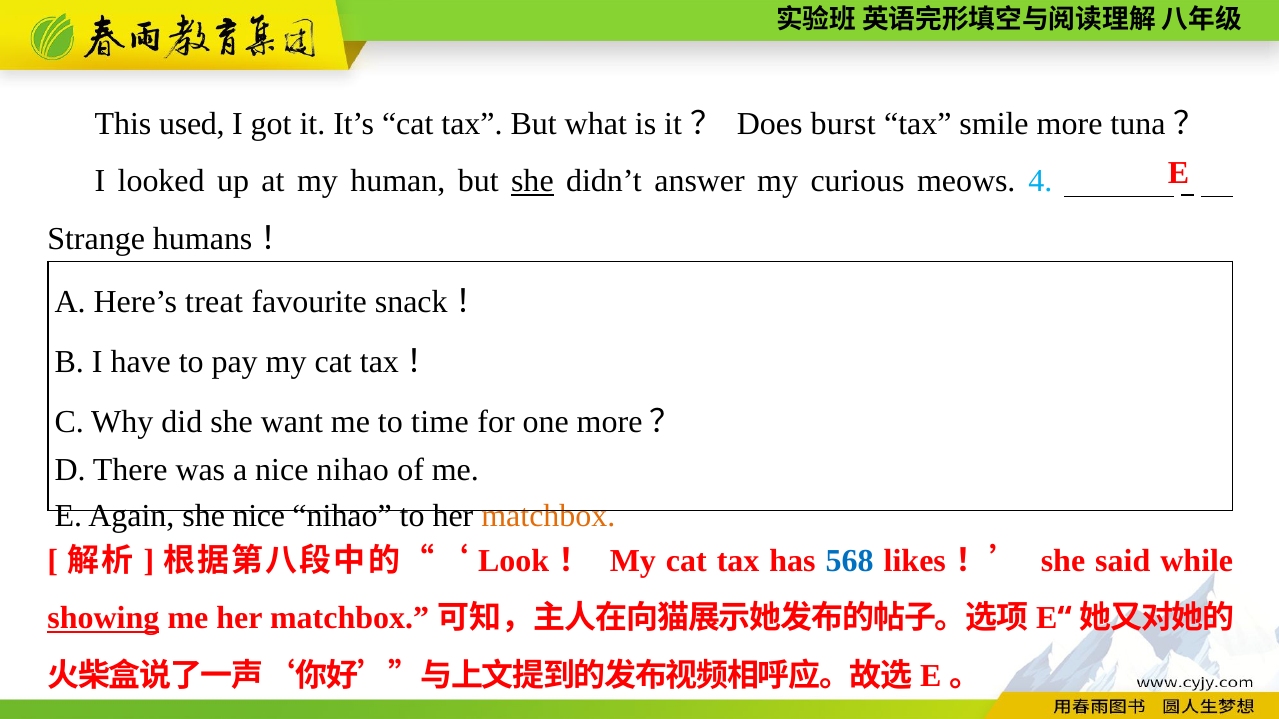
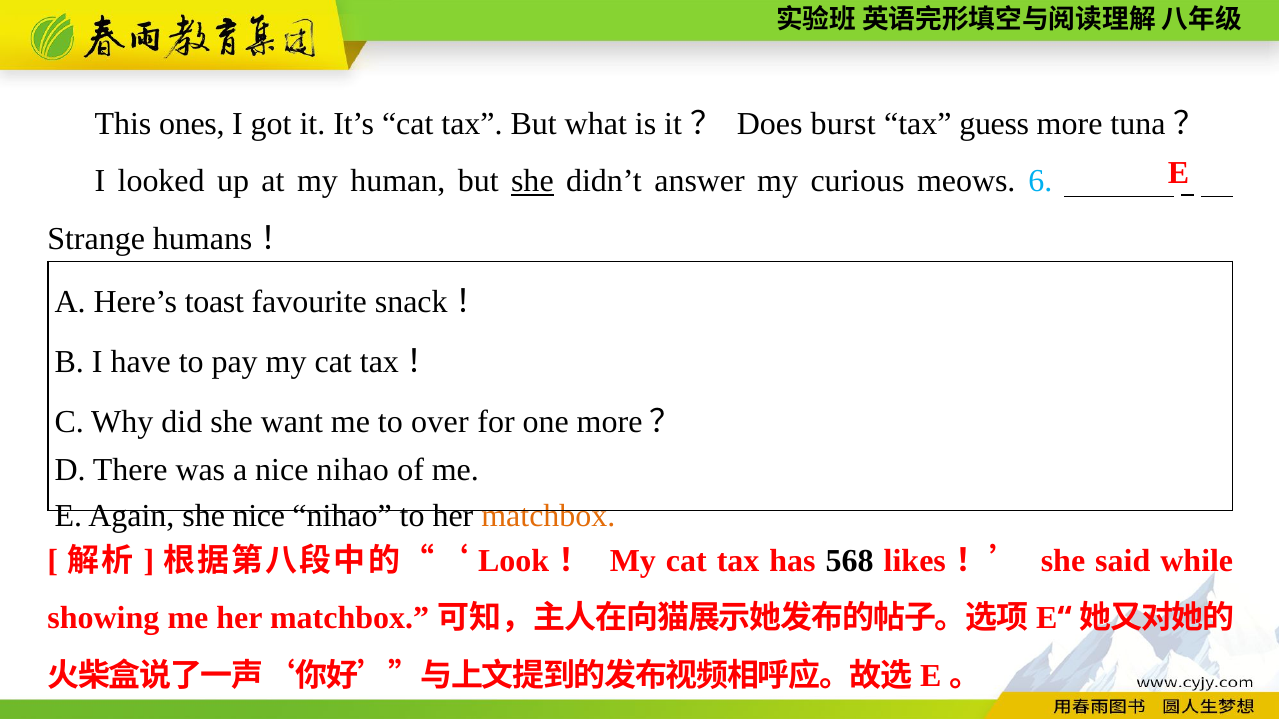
used: used -> ones (192, 124)
smile: smile -> guess (994, 124)
4: 4 -> 6 (1040, 181)
treat: treat -> toast (214, 302)
time: time -> over (440, 422)
568 colour: blue -> black (850, 561)
showing underline: present -> none (103, 619)
